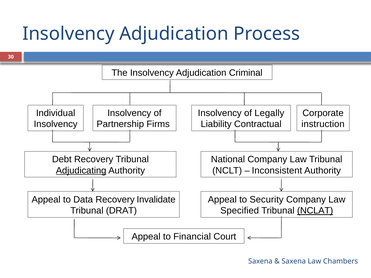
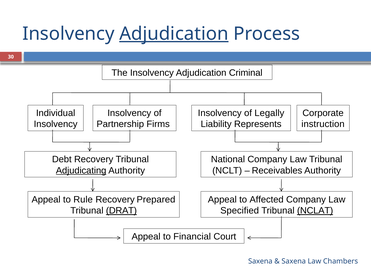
Adjudication underline: none -> present (174, 34)
Contractual: Contractual -> Represents (258, 124)
Inconsistent: Inconsistent -> Receivables (277, 171)
Data: Data -> Rule (83, 200)
Invalidate: Invalidate -> Prepared (156, 200)
Security: Security -> Affected (267, 200)
DRAT underline: none -> present (121, 211)
